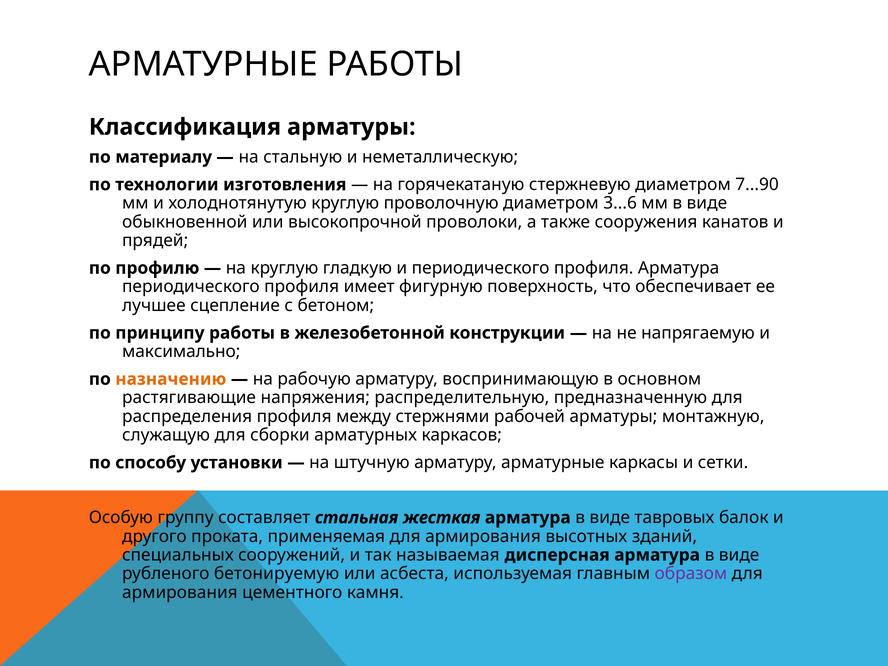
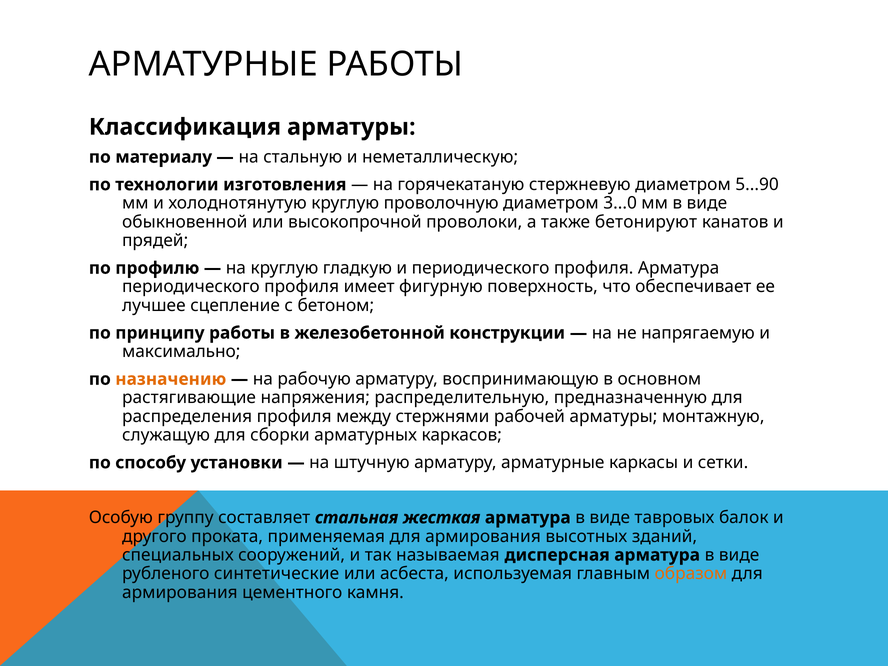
7...90: 7...90 -> 5...90 (757, 185)
3...6: 3...6 -> 3...0 (620, 203)
сооружения: сооружения -> бетонируют (646, 222)
бетонируемую: бетонируемую -> синтетические (277, 574)
образом colour: purple -> orange (691, 574)
